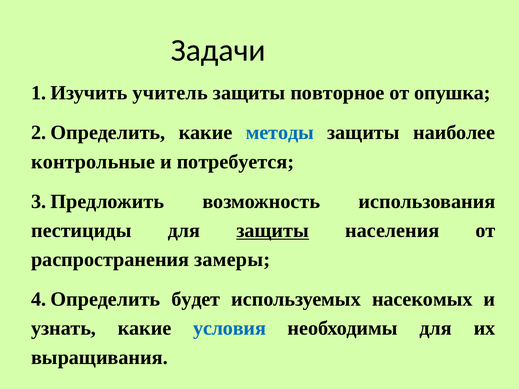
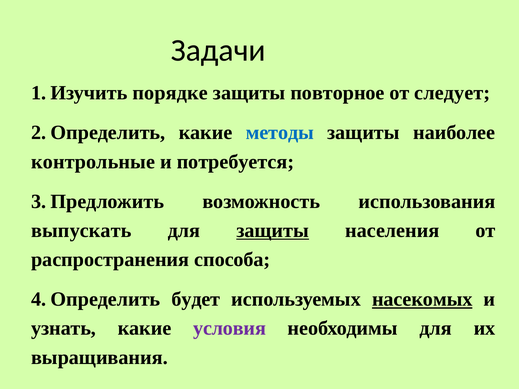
учитель: учитель -> порядке (170, 93)
опушка: опушка -> следует (452, 93)
пестициды: пестициды -> выпускать (81, 231)
замеры: замеры -> способа (232, 260)
насекомых underline: none -> present (422, 299)
условия colour: blue -> purple (230, 329)
